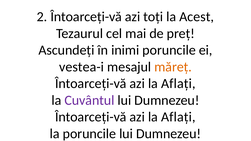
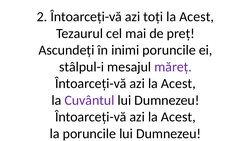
vestea-i: vestea-i -> stâlpul-i (82, 67)
măreț colour: orange -> purple (173, 67)
Aflați: Aflați -> Acest (178, 84)
Aflați: Aflați -> Acest (178, 117)
